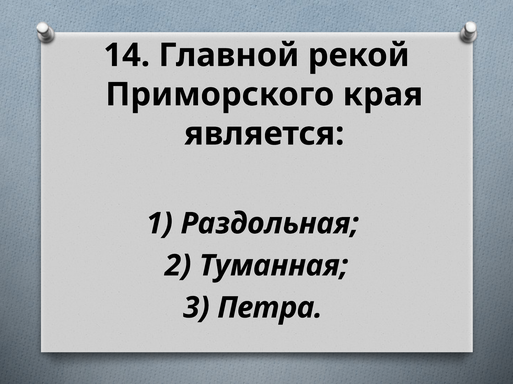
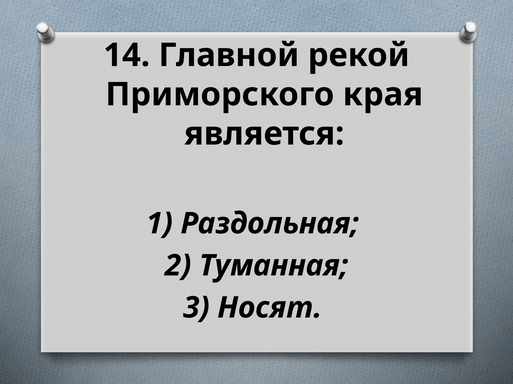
Петра: Петра -> Носят (270, 308)
